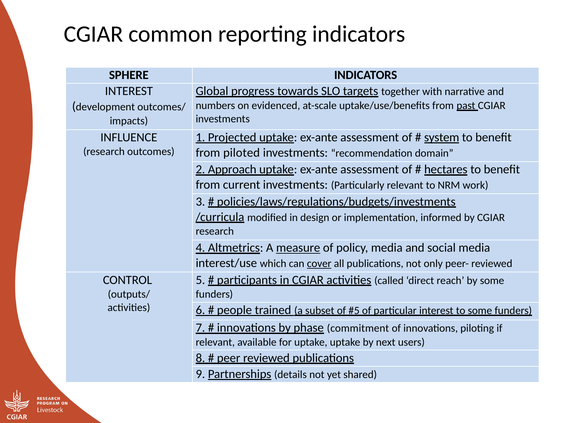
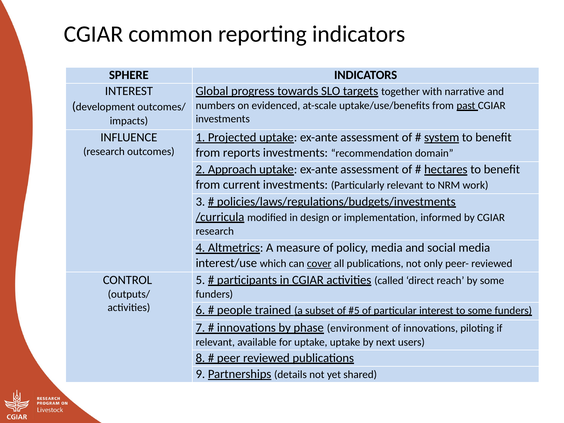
piloted: piloted -> reports (242, 153)
measure underline: present -> none (298, 248)
commitment: commitment -> environment (358, 328)
